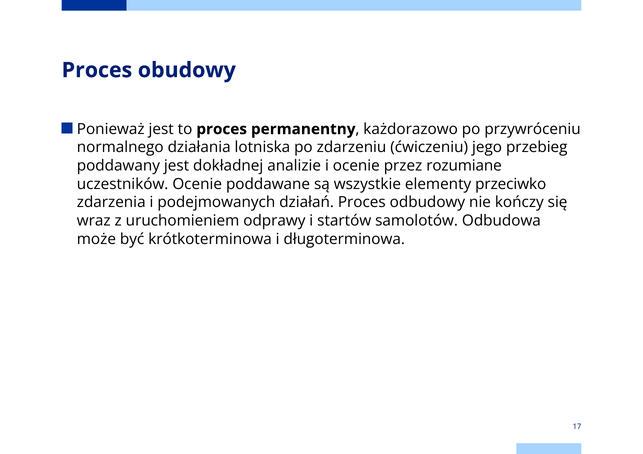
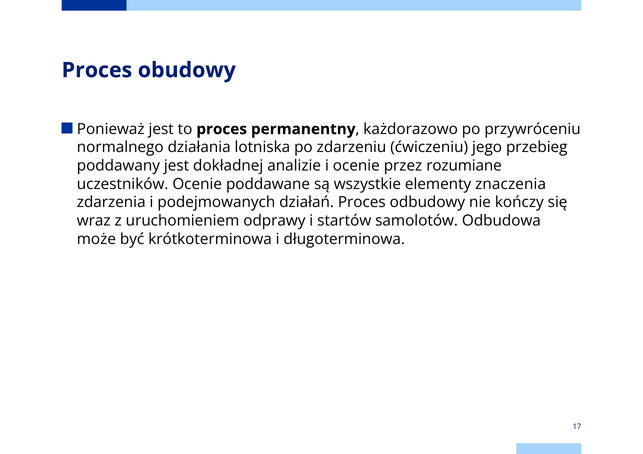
przeciwko: przeciwko -> znaczenia (511, 184)
